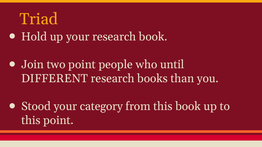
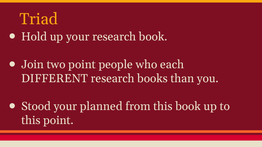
until: until -> each (172, 65)
category: category -> planned (101, 107)
